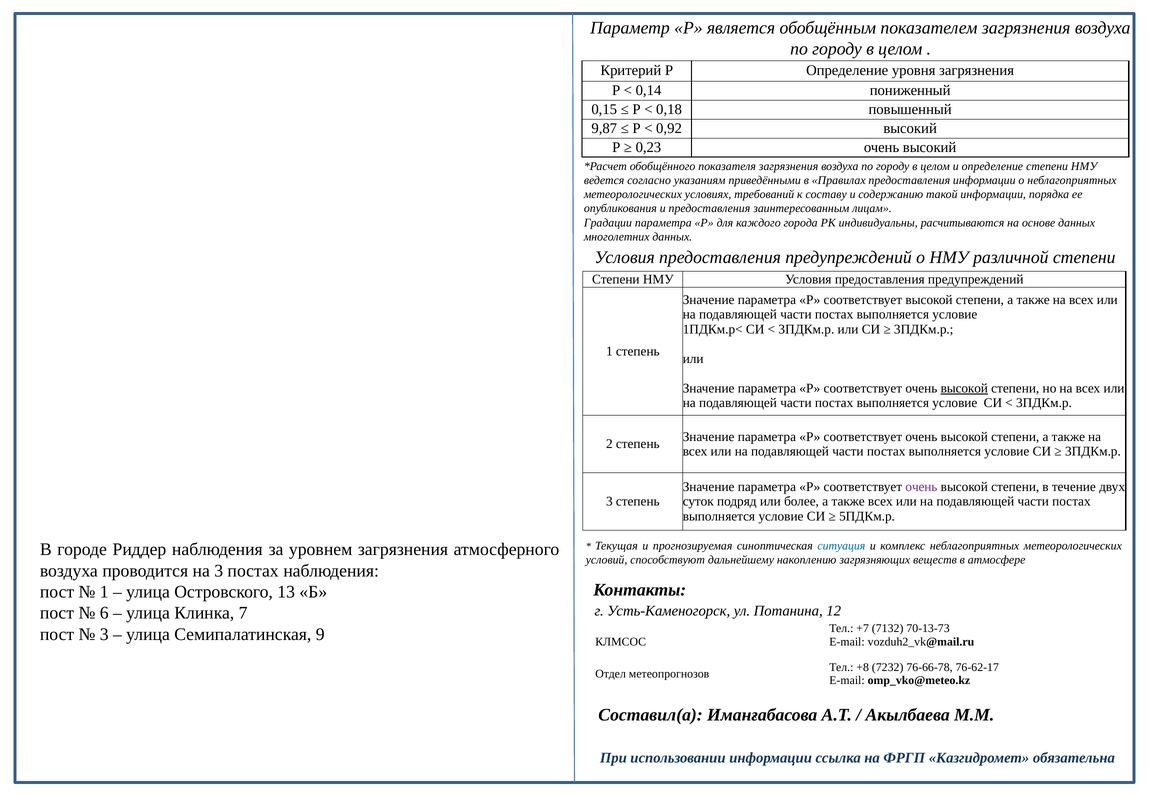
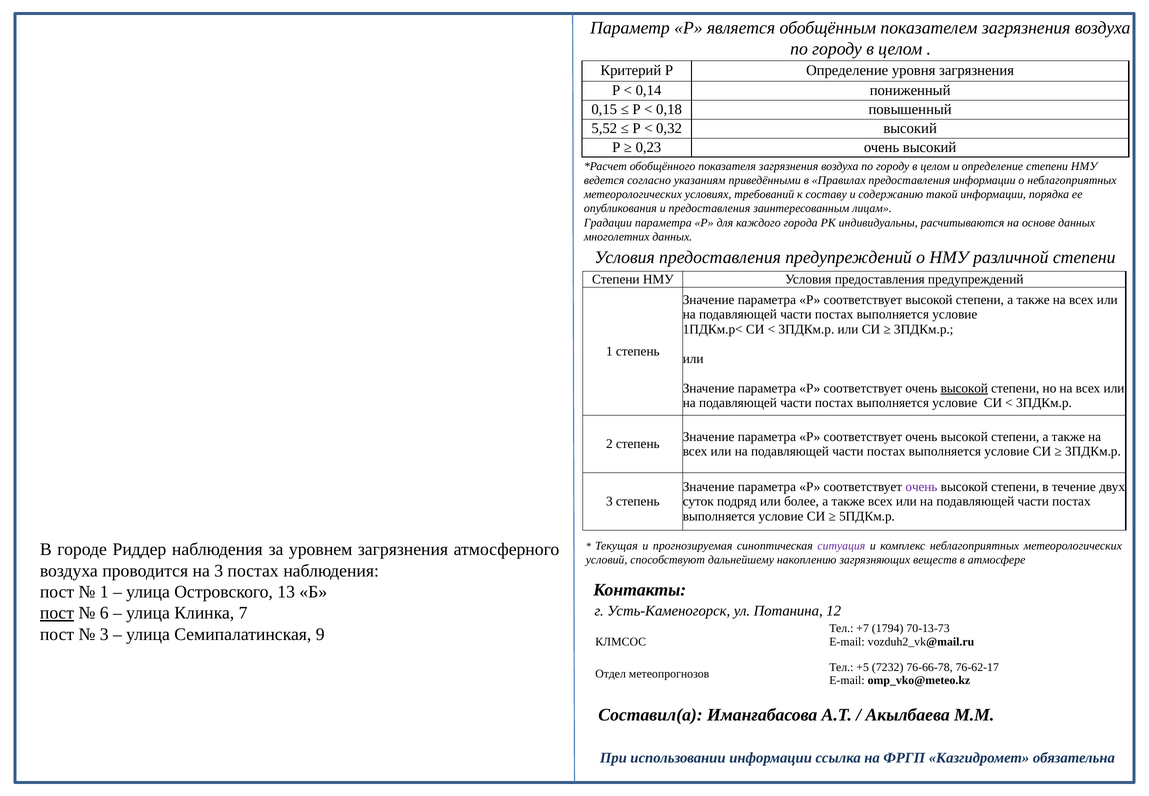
9,87: 9,87 -> 5,52 (604, 128)
0,92: 0,92 -> 0,32 (669, 128)
ситуация colour: blue -> purple (841, 546)
пост underline: none -> present (57, 613)
7132: 7132 -> 1794 (888, 628)
+8: +8 -> +5 (863, 667)
